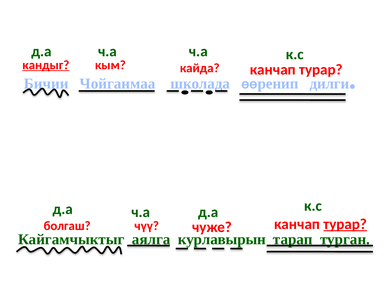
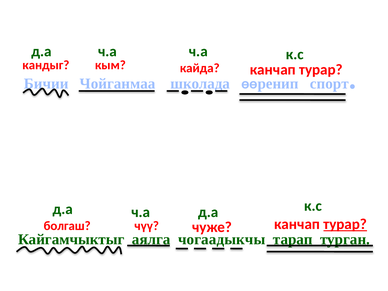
кандыг underline: present -> none (46, 65)
дилги: дилги -> спорт (329, 84)
курлавырын: курлавырын -> чогаадыкчы (222, 239)
